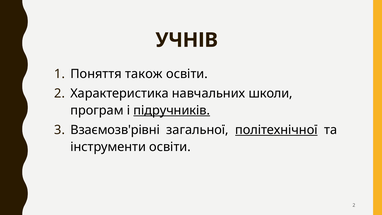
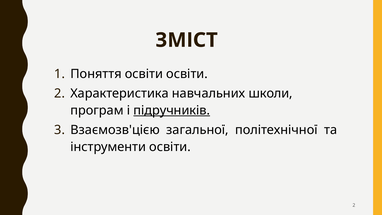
УЧНІВ: УЧНІВ -> ЗМІСТ (187, 40)
Поняття також: також -> освіти (144, 74)
Взаємозв'рівні: Взаємозв'рівні -> Взаємозв'цією (115, 130)
політехнічної underline: present -> none (276, 130)
